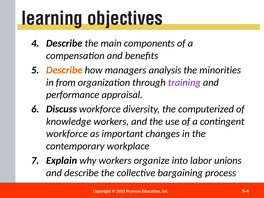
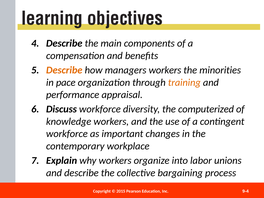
managers analysis: analysis -> workers (165, 70)
from: from -> pace (66, 82)
training colour: purple -> orange (184, 82)
